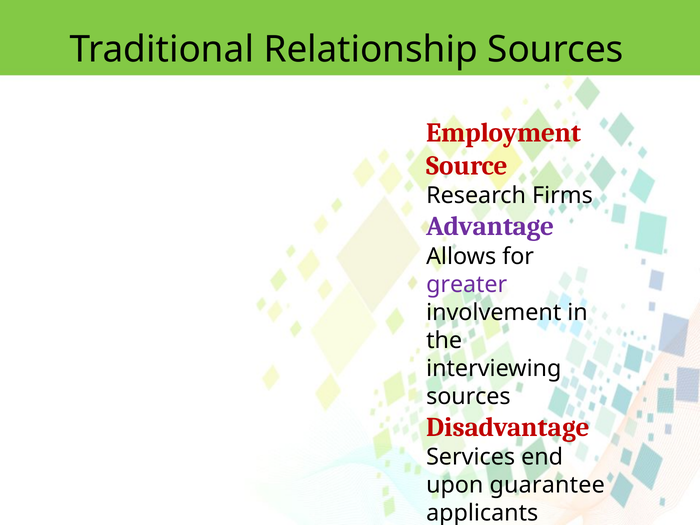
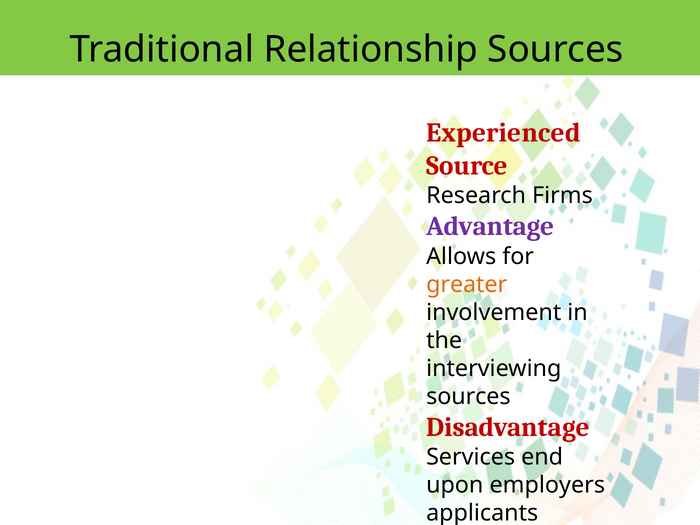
Employment: Employment -> Experienced (503, 133)
greater colour: purple -> orange (467, 284)
guarantee: guarantee -> employers (547, 485)
